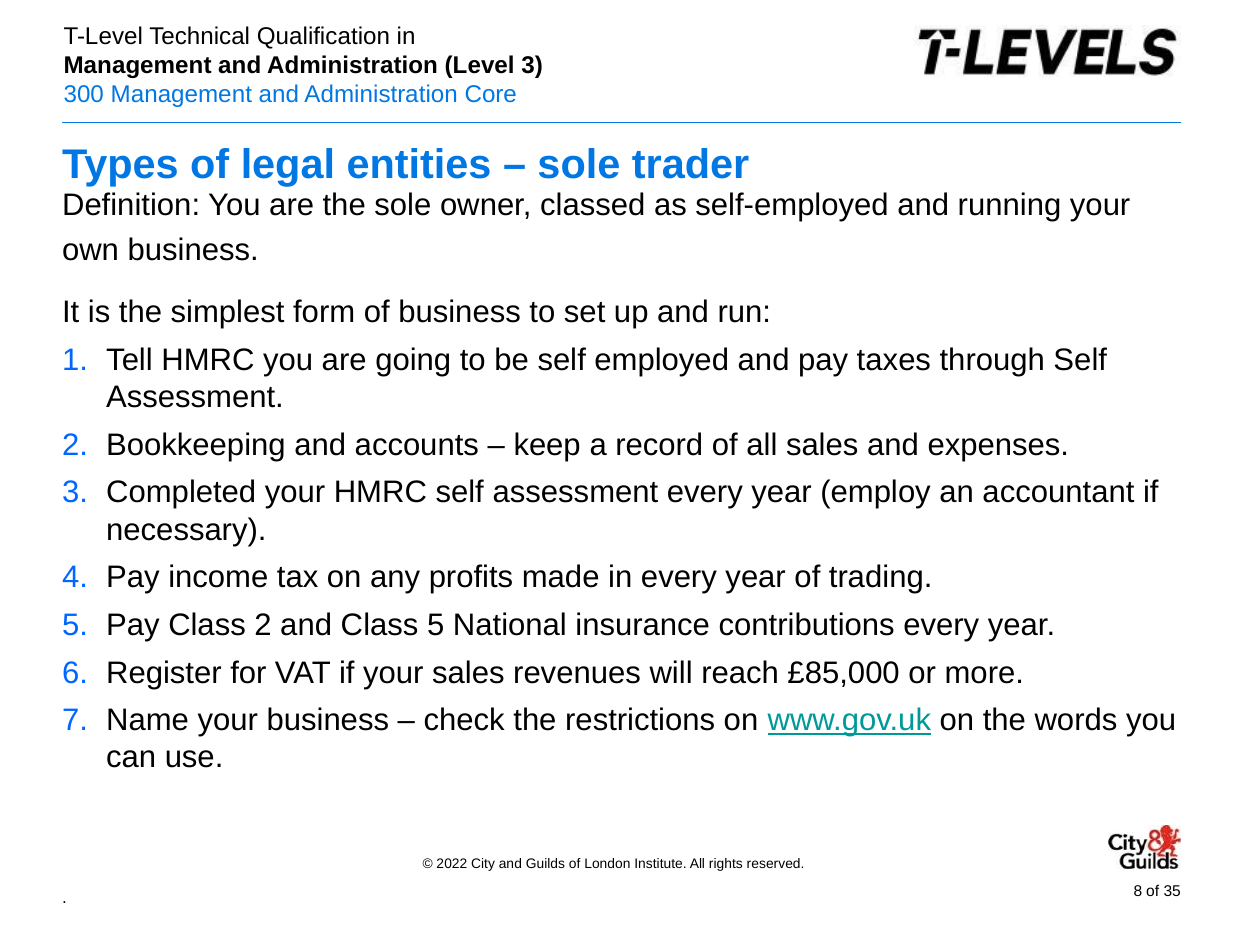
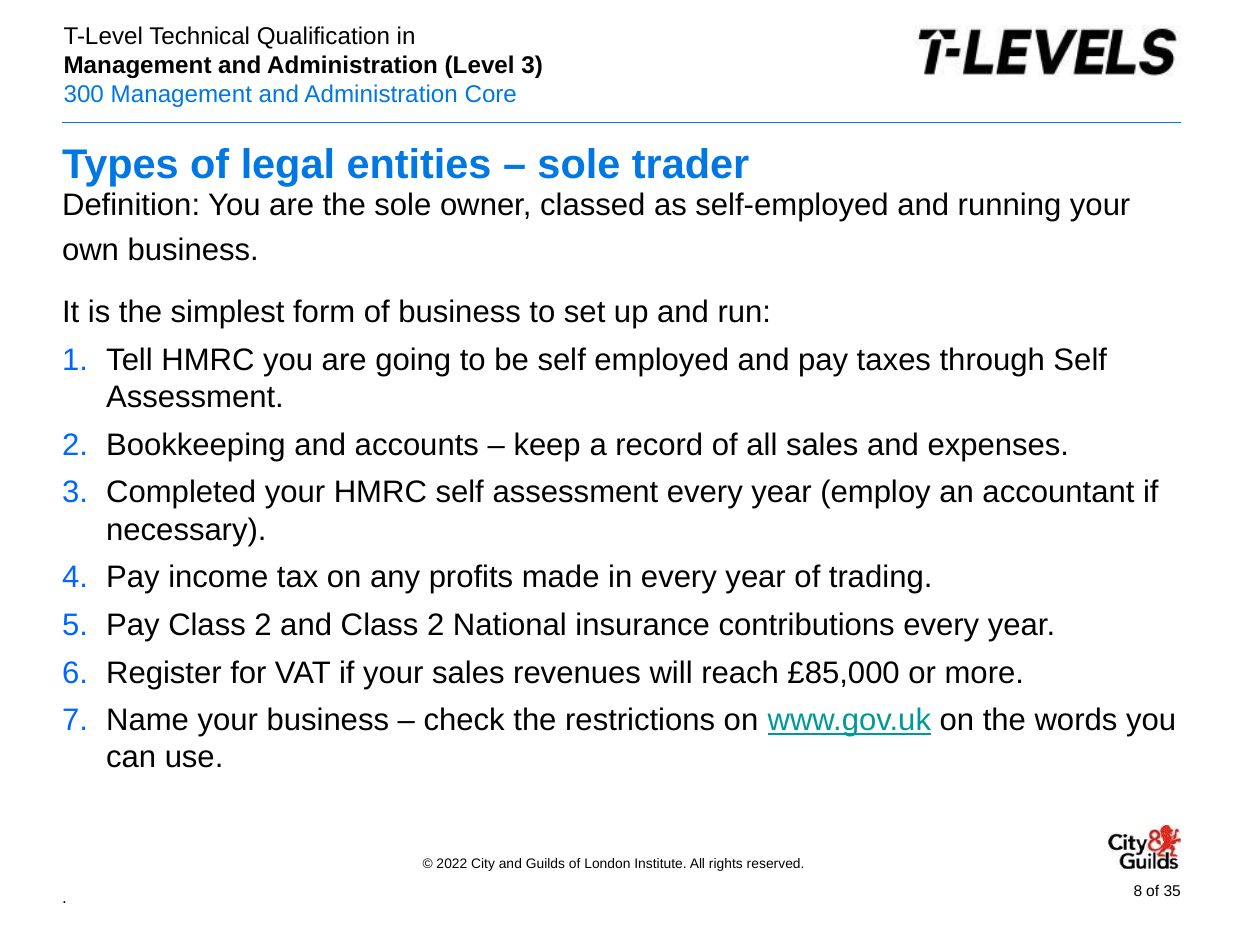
and Class 5: 5 -> 2 (436, 625)
